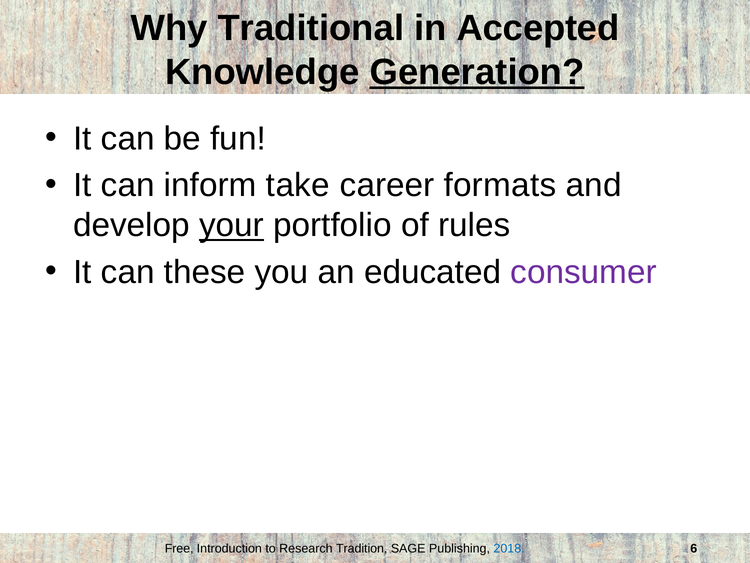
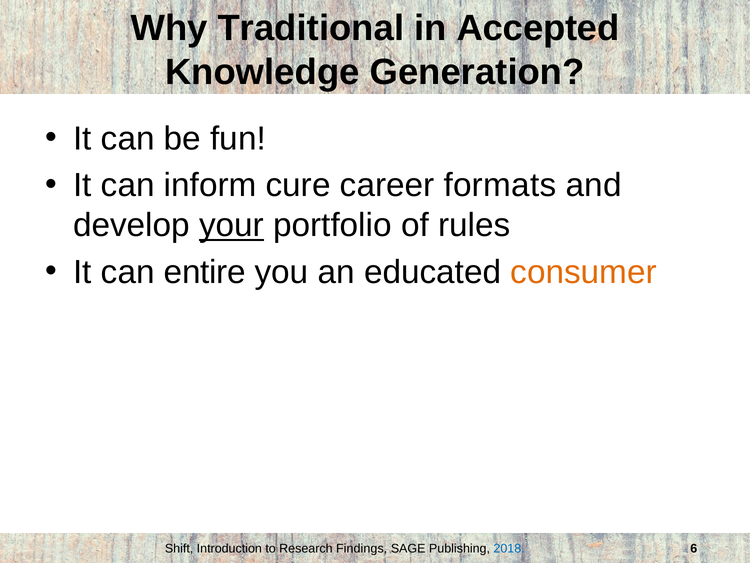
Generation underline: present -> none (477, 72)
take: take -> cure (298, 185)
these: these -> entire (205, 272)
consumer colour: purple -> orange (584, 272)
Free: Free -> Shift (179, 548)
Tradition: Tradition -> Findings (362, 548)
